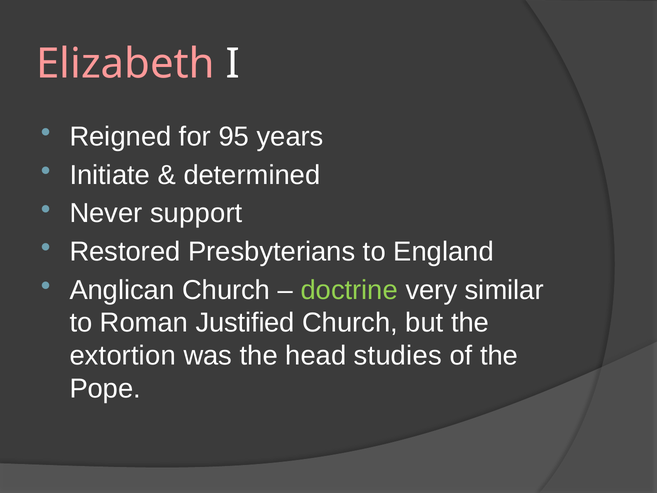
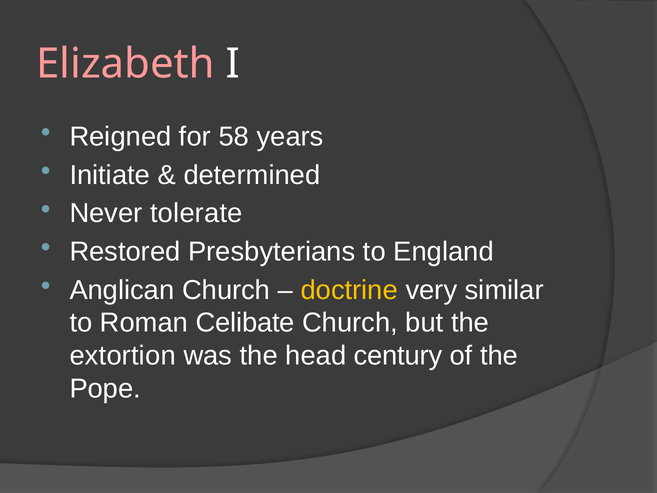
95: 95 -> 58 (234, 137)
support: support -> tolerate (196, 213)
doctrine colour: light green -> yellow (349, 290)
Justified: Justified -> Celibate (245, 323)
studies: studies -> century (398, 356)
